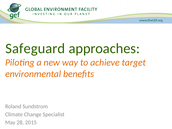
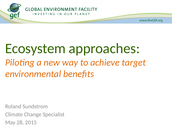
Safeguard: Safeguard -> Ecosystem (35, 48)
